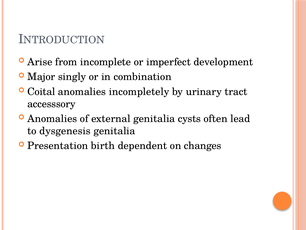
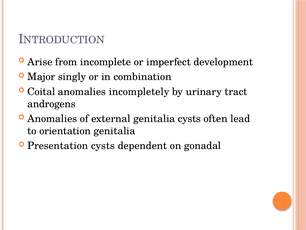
accesssory: accesssory -> androgens (52, 104)
dysgenesis: dysgenesis -> orientation (65, 131)
Presentation birth: birth -> cysts (103, 146)
changes: changes -> gonadal (203, 146)
